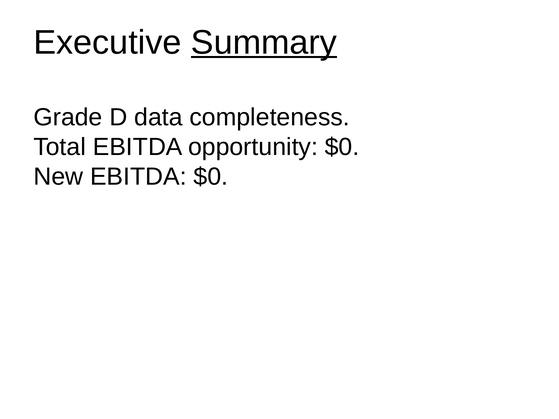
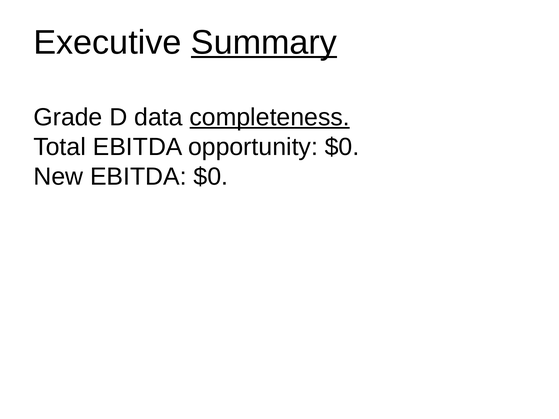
completeness underline: none -> present (270, 117)
